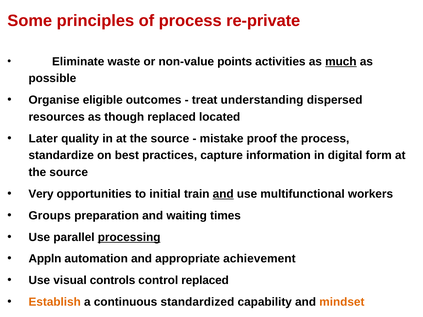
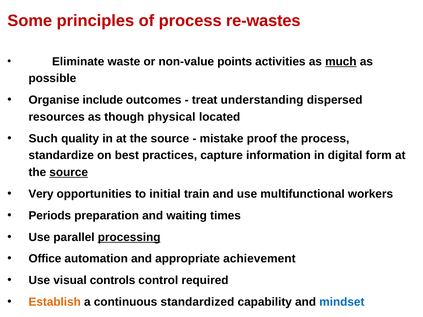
re-private: re-private -> re-wastes (263, 21)
eligible: eligible -> include (103, 100)
though replaced: replaced -> physical (172, 117)
Later: Later -> Such (43, 139)
source underline: none -> present (69, 172)
and underline: present -> none (223, 194)
Groups: Groups -> Periods (50, 216)
Appln: Appln -> Office (45, 259)
control replaced: replaced -> required (205, 281)
mindset colour: orange -> blue (342, 302)
